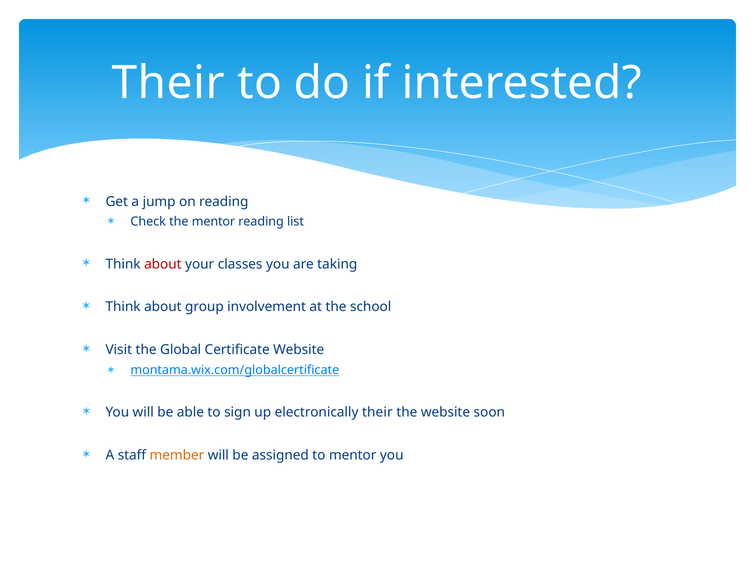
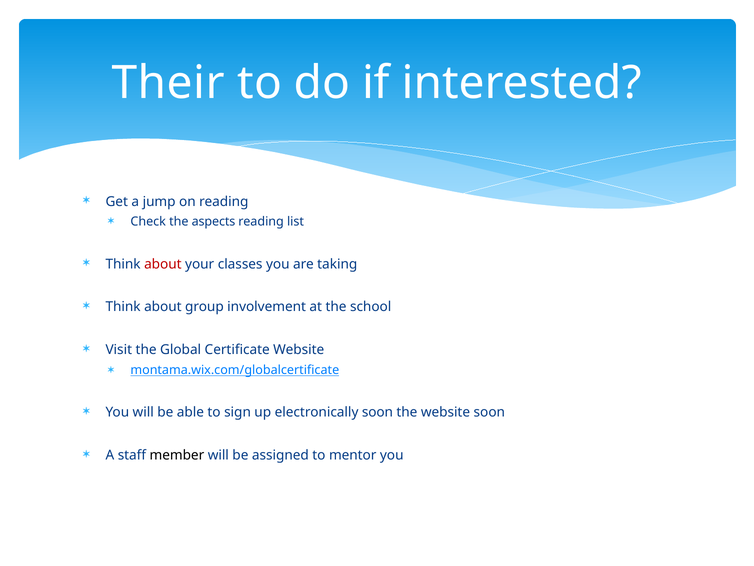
the mentor: mentor -> aspects (213, 222)
electronically their: their -> soon (377, 412)
member colour: orange -> black (177, 455)
